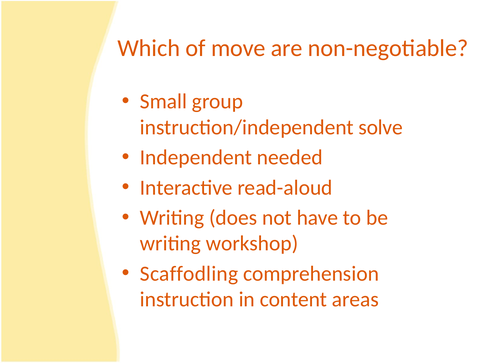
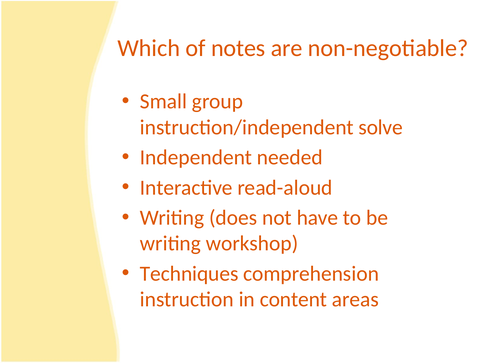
move: move -> notes (238, 48)
Scaffodling: Scaffodling -> Techniques (189, 273)
